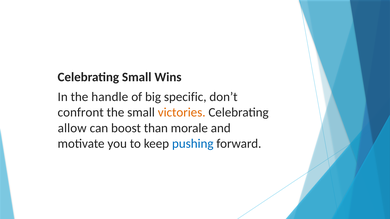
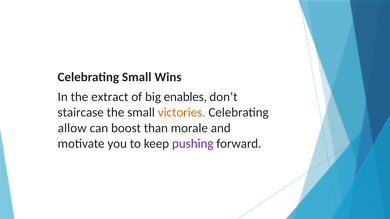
handle: handle -> extract (110, 97)
specific: specific -> enables (185, 97)
confront: confront -> staircase (81, 113)
pushing colour: blue -> purple (193, 144)
